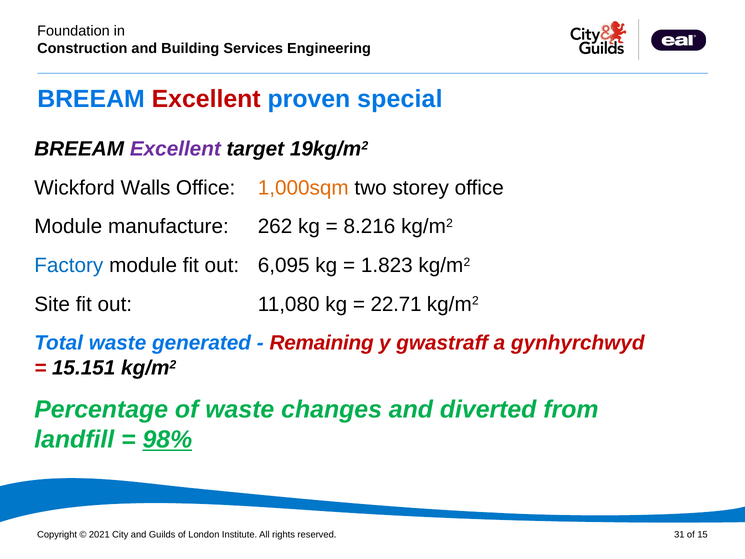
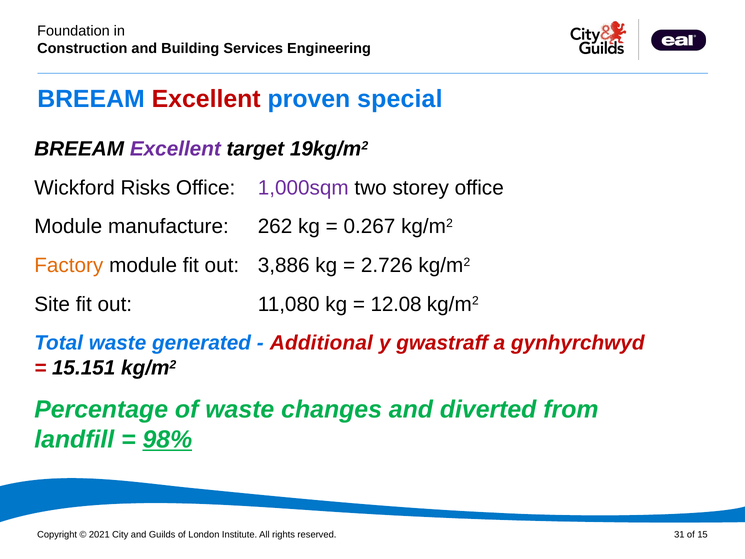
Walls: Walls -> Risks (145, 188)
1,000sqm colour: orange -> purple (303, 188)
8.216: 8.216 -> 0.267 (369, 226)
Factory colour: blue -> orange (69, 265)
6,095: 6,095 -> 3,886 (284, 265)
1.823: 1.823 -> 2.726 (387, 265)
22.71: 22.71 -> 12.08 (396, 304)
Remaining: Remaining -> Additional (321, 343)
